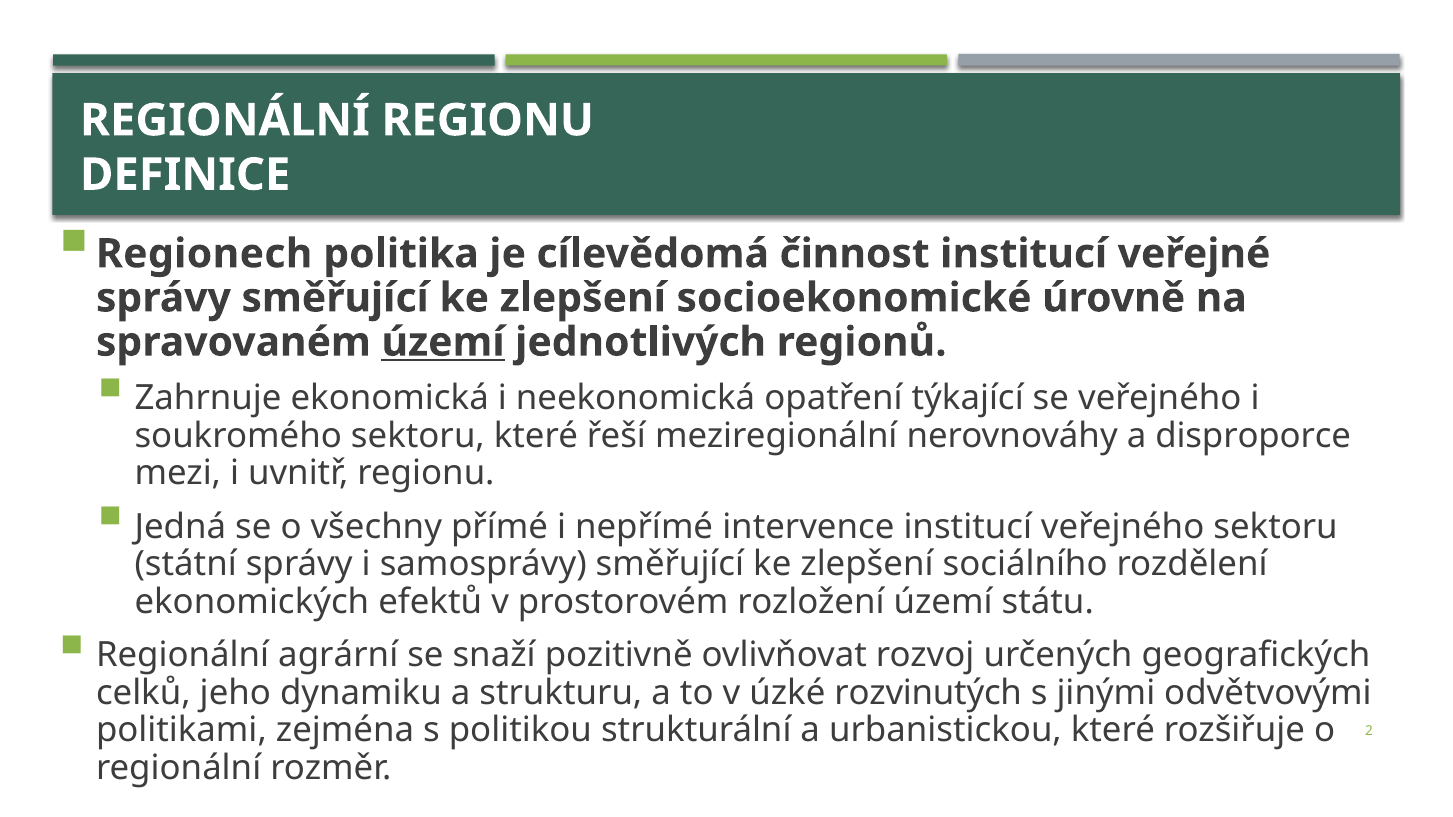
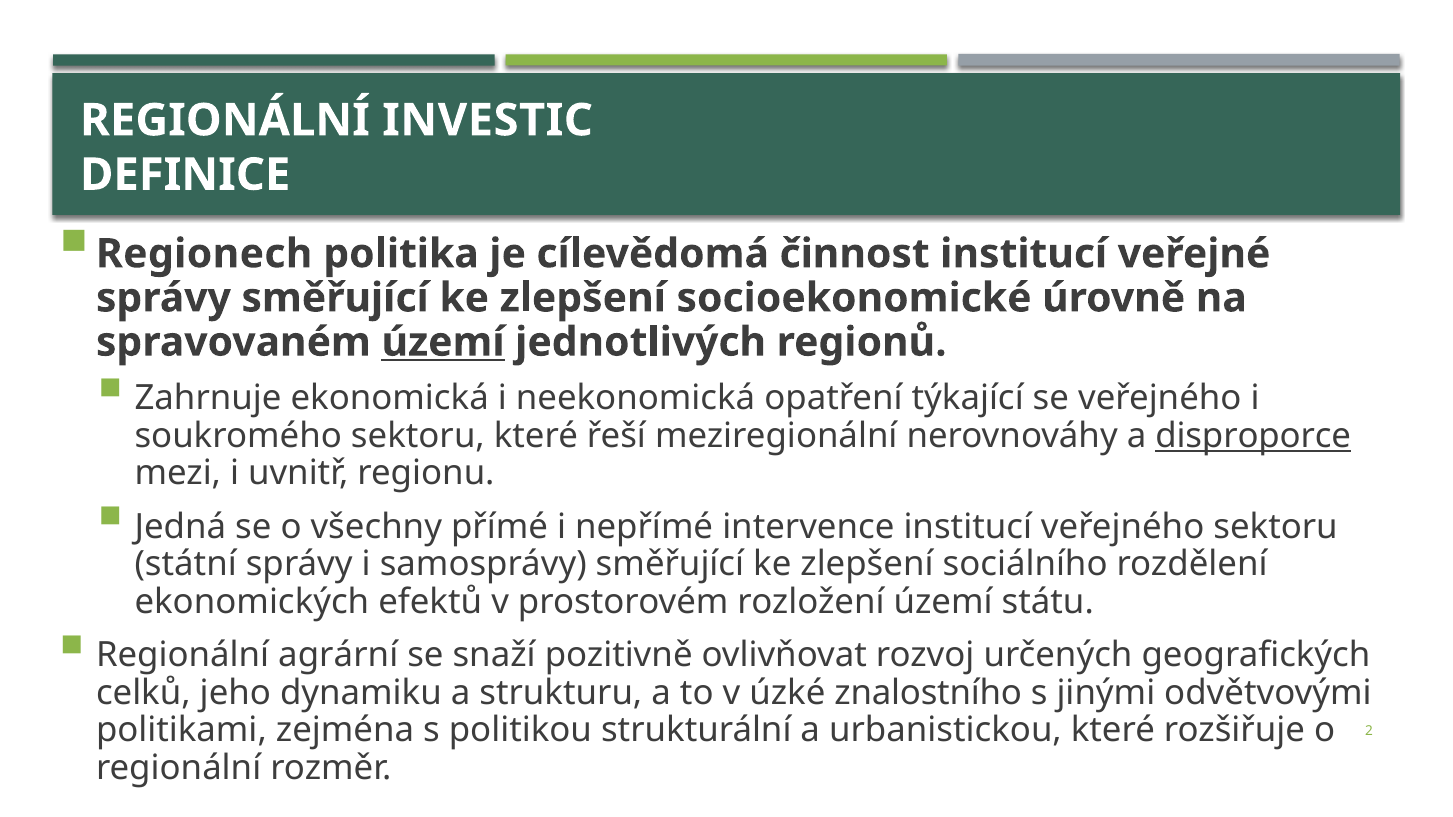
REGIONÁLNÍ REGIONU: REGIONU -> INVESTIC (488, 120)
disproporce underline: none -> present (1253, 436)
rozvinutých: rozvinutých -> znalostního (928, 693)
